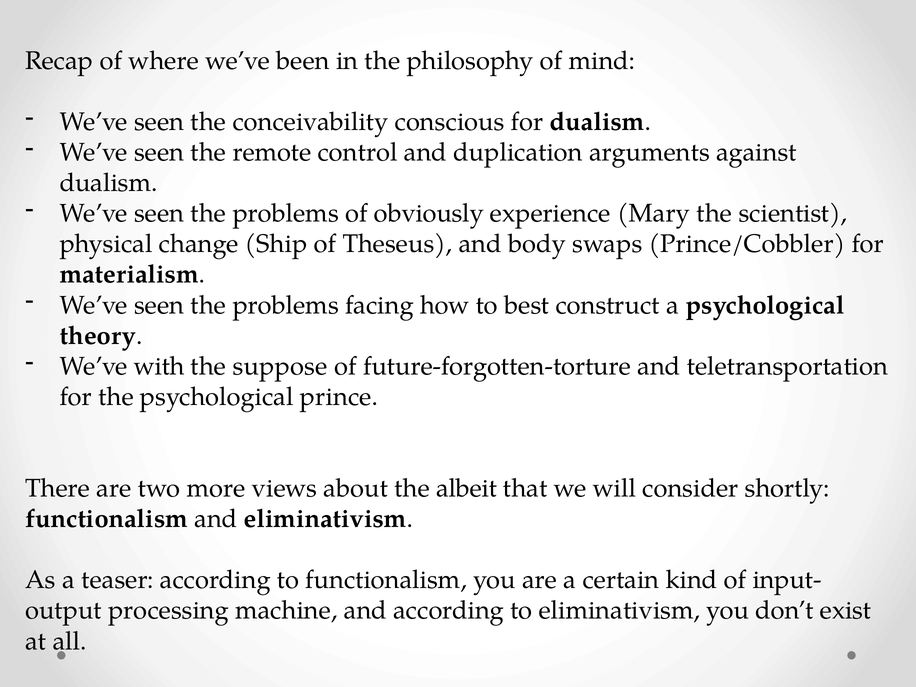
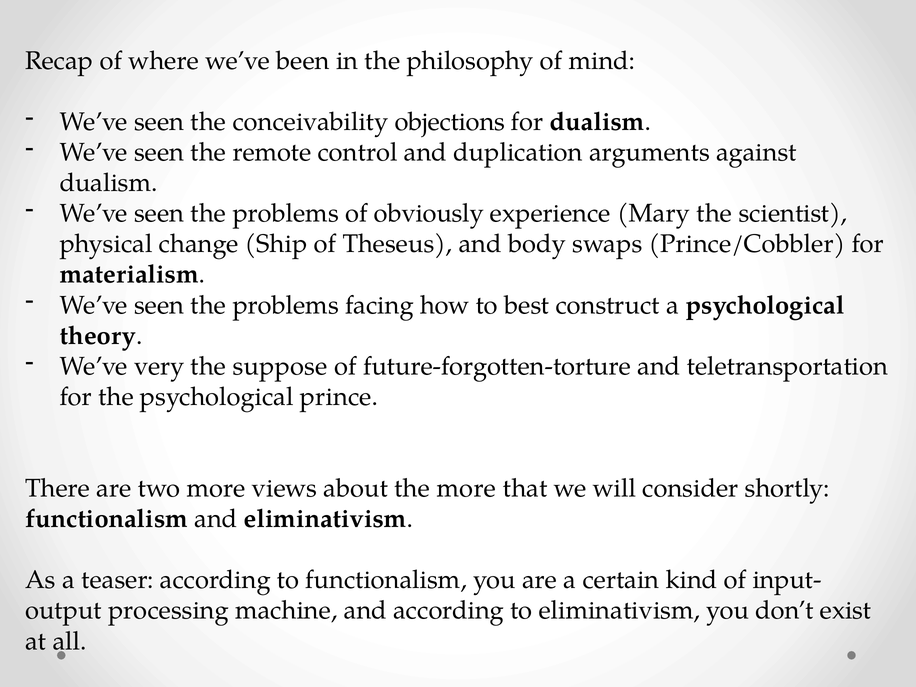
conscious: conscious -> objections (450, 122)
with: with -> very (159, 366)
the albeit: albeit -> more (466, 488)
